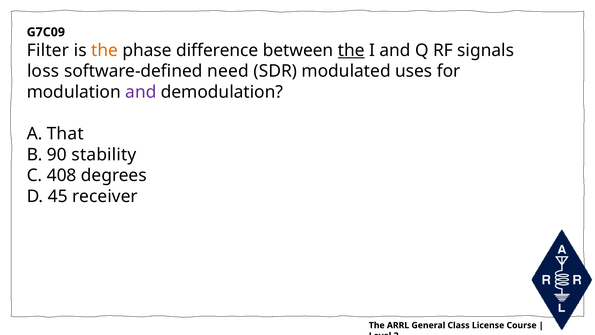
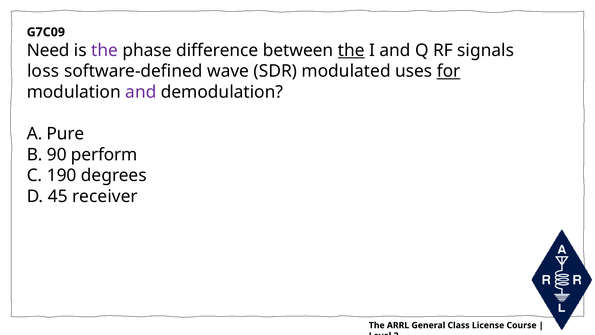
Filter: Filter -> Need (48, 50)
the colour: orange -> purple (105, 50)
need: need -> wave (228, 71)
for underline: none -> present (449, 71)
That: That -> Pure (65, 134)
stability: stability -> perform (104, 155)
408: 408 -> 190 (62, 175)
